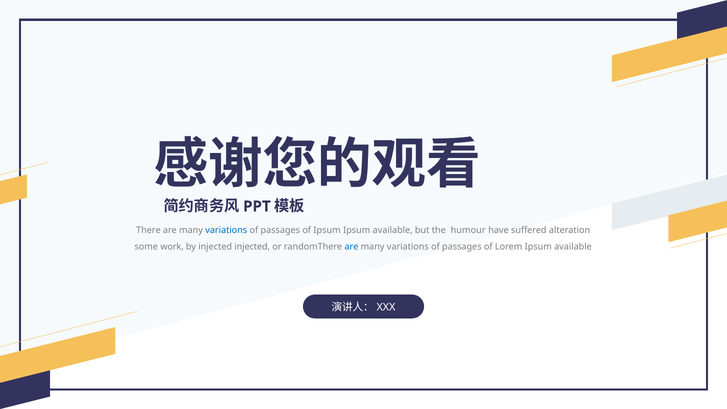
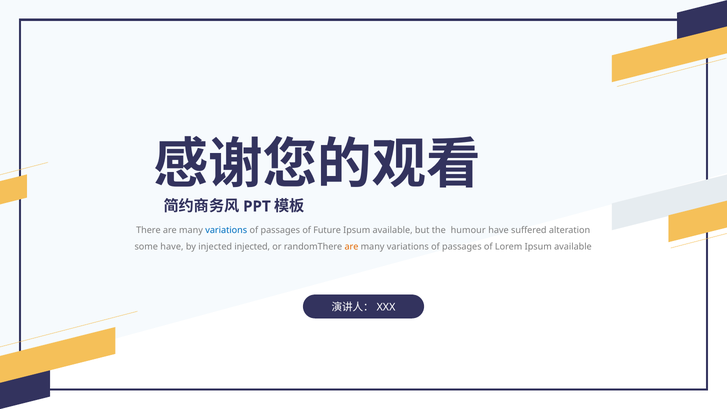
of Ipsum: Ipsum -> Future (327, 230)
some work: work -> have (172, 247)
are colour: blue -> orange (351, 247)
